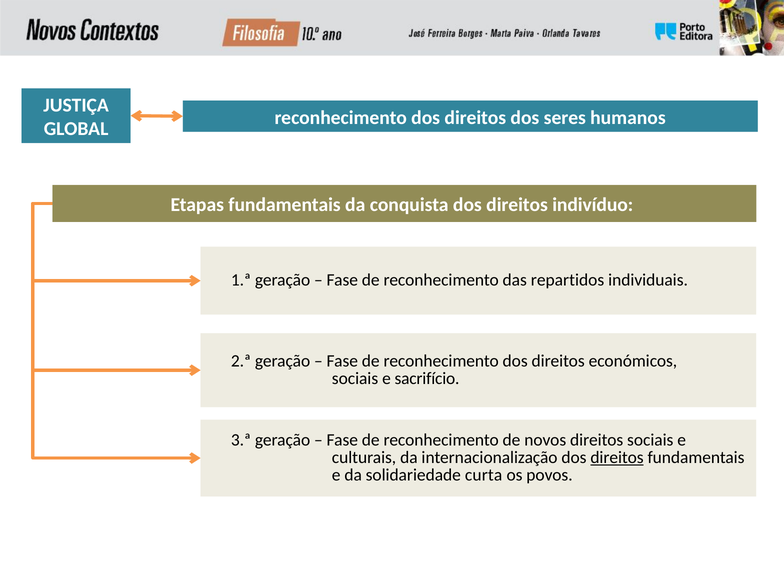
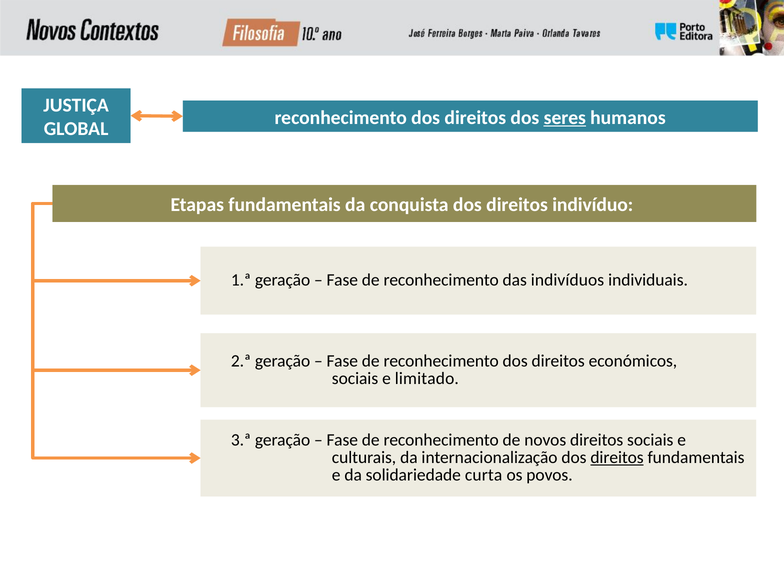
seres underline: none -> present (565, 118)
repartidos: repartidos -> indivíduos (567, 280)
sacrifício: sacrifício -> limitado (427, 378)
